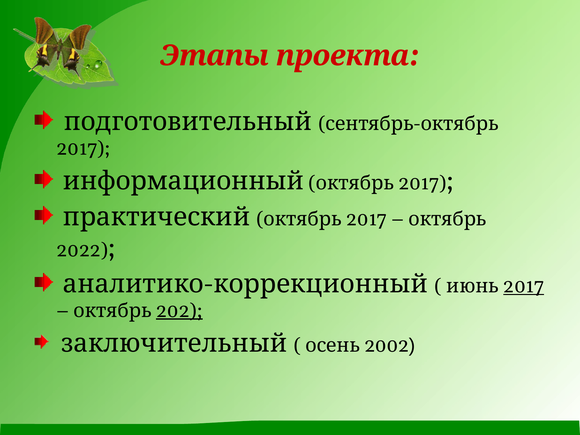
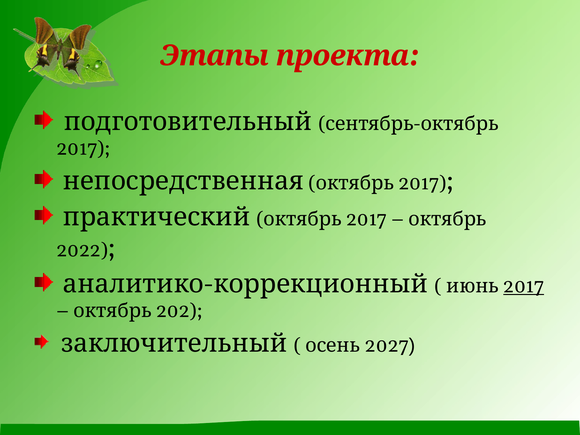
информационный: информационный -> непосредственная (183, 181)
202 underline: present -> none (179, 311)
2002: 2002 -> 2027 (387, 346)
